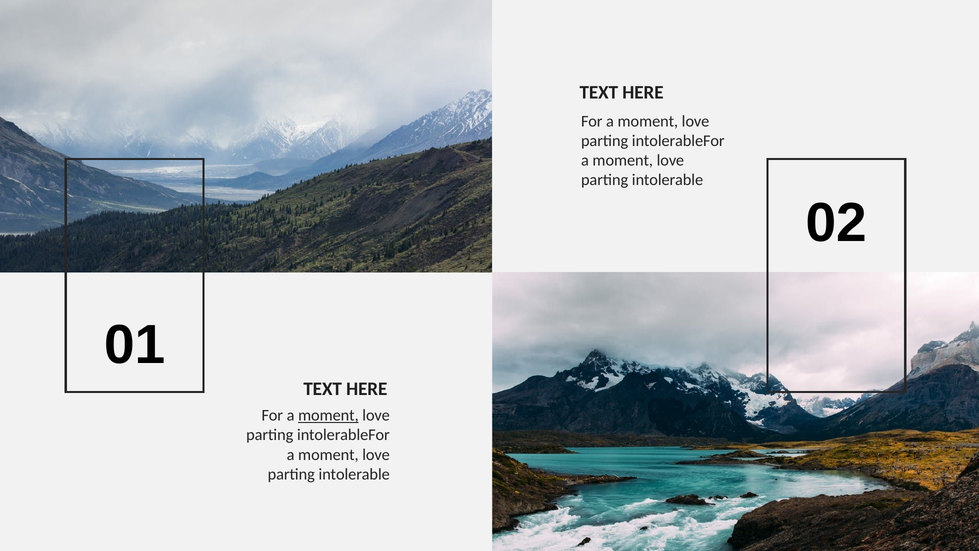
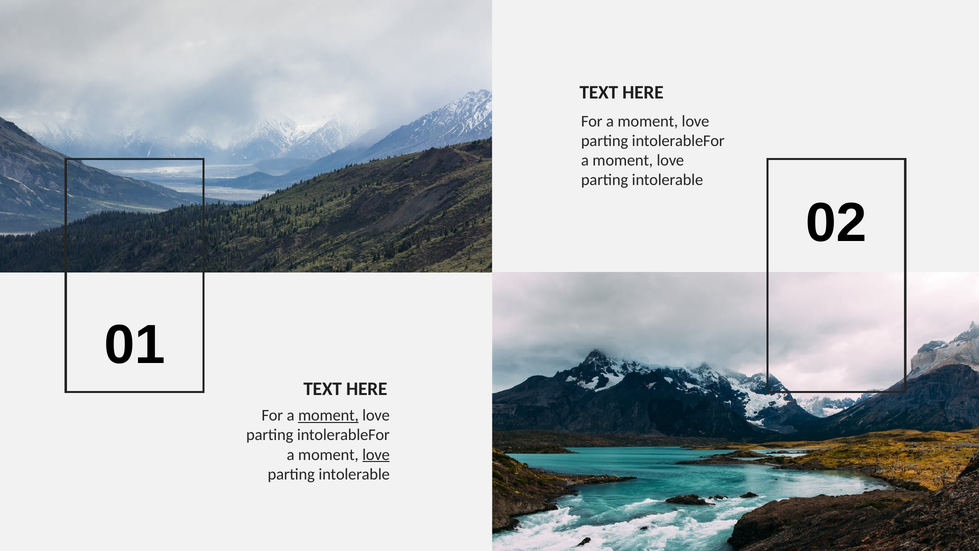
love underline: none -> present (376, 454)
